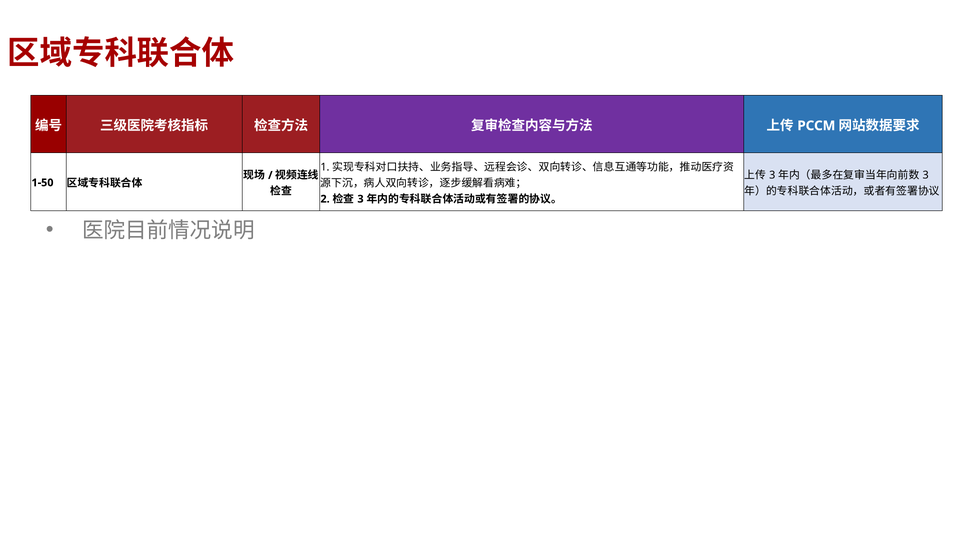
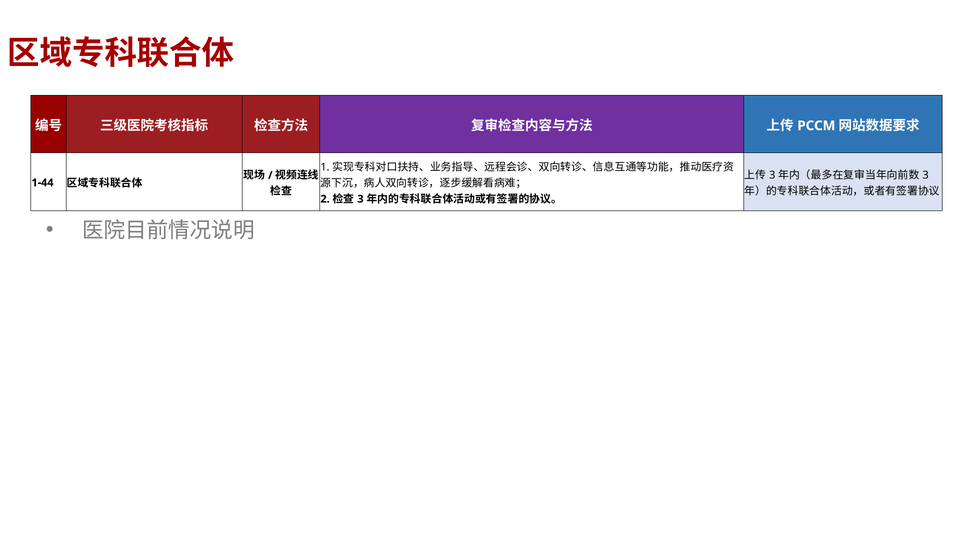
1-50: 1-50 -> 1-44 (42, 183)
